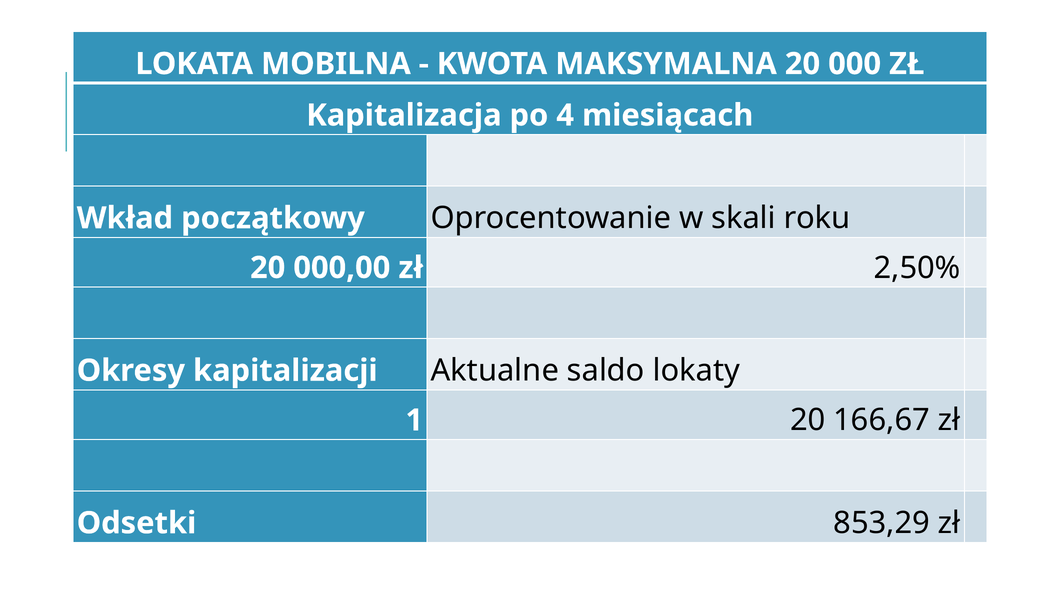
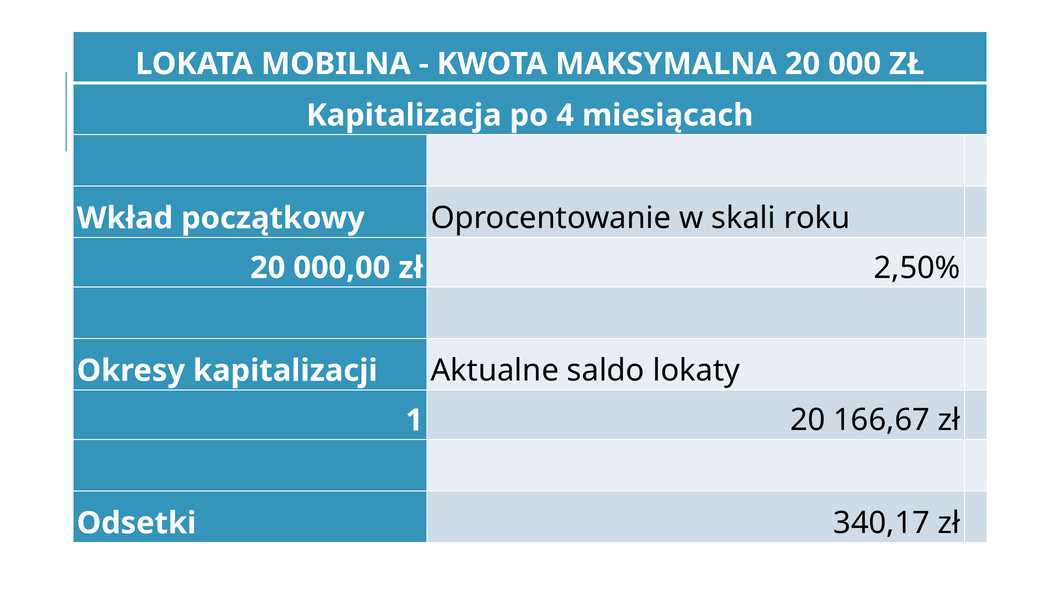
853,29: 853,29 -> 340,17 (882, 523)
